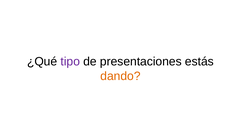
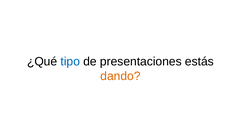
tipo colour: purple -> blue (70, 61)
